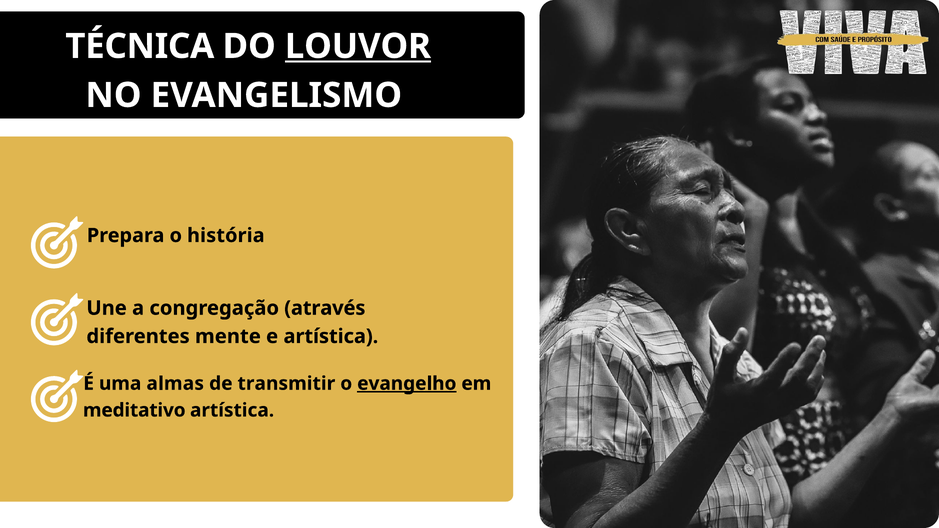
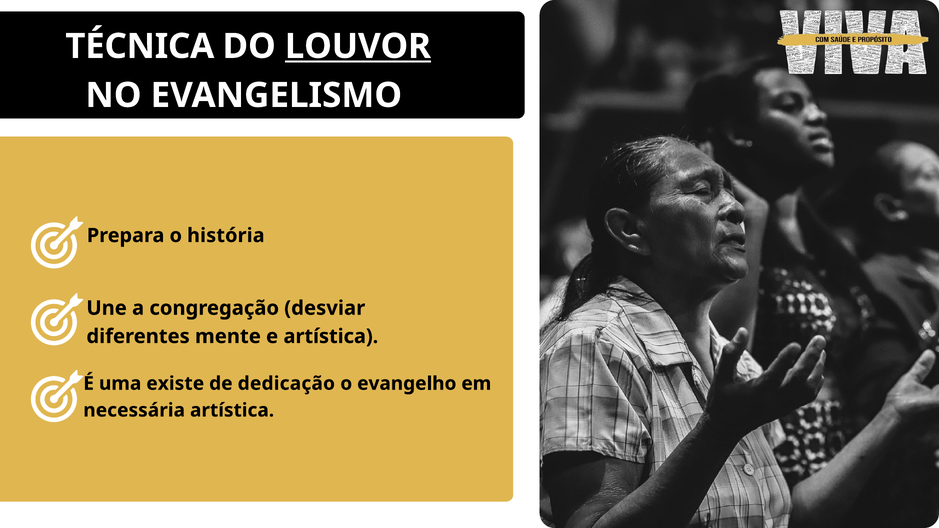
através: através -> desviar (325, 308)
almas: almas -> existe (175, 384)
transmitir: transmitir -> dedicação (286, 384)
evangelho underline: present -> none (407, 384)
meditativo: meditativo -> necessária (134, 410)
